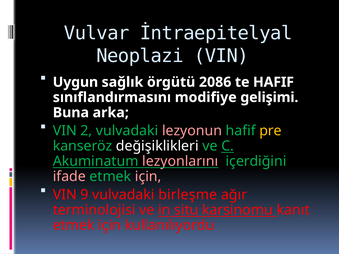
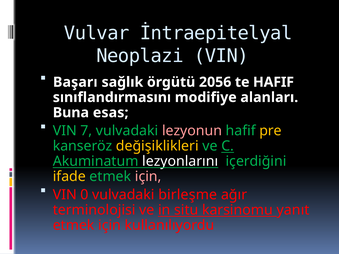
Uygun: Uygun -> Başarı (75, 82)
2086: 2086 -> 2056 (215, 82)
gelişimi: gelişimi -> alanları (269, 97)
arka: arka -> esas (111, 113)
2: 2 -> 7 (86, 131)
değişiklikleri colour: white -> yellow (157, 146)
lezyonlarını colour: pink -> white (180, 161)
ifade colour: pink -> yellow (69, 177)
9: 9 -> 0 (84, 195)
kanıt: kanıt -> yanıt (293, 210)
